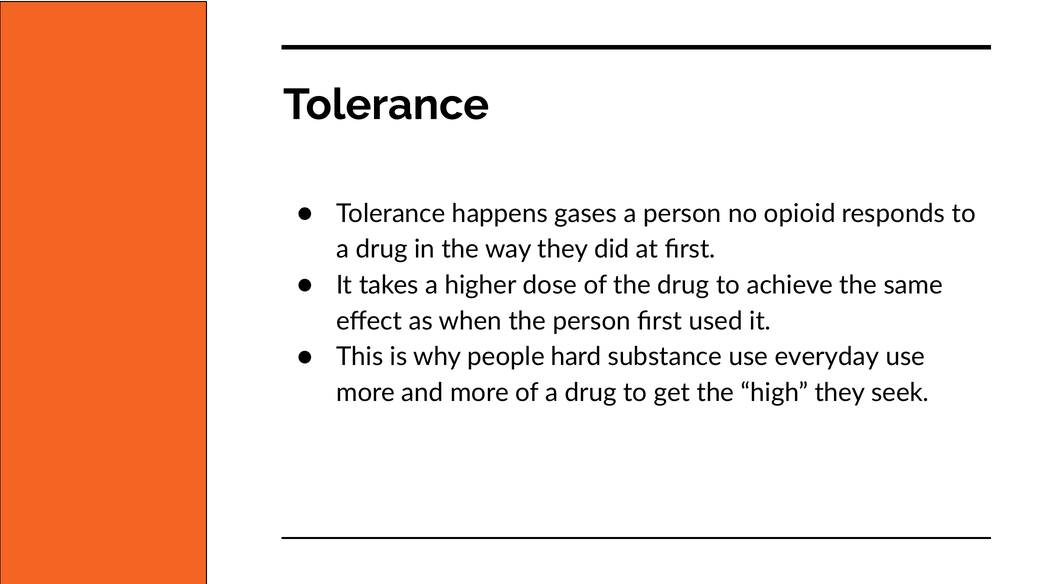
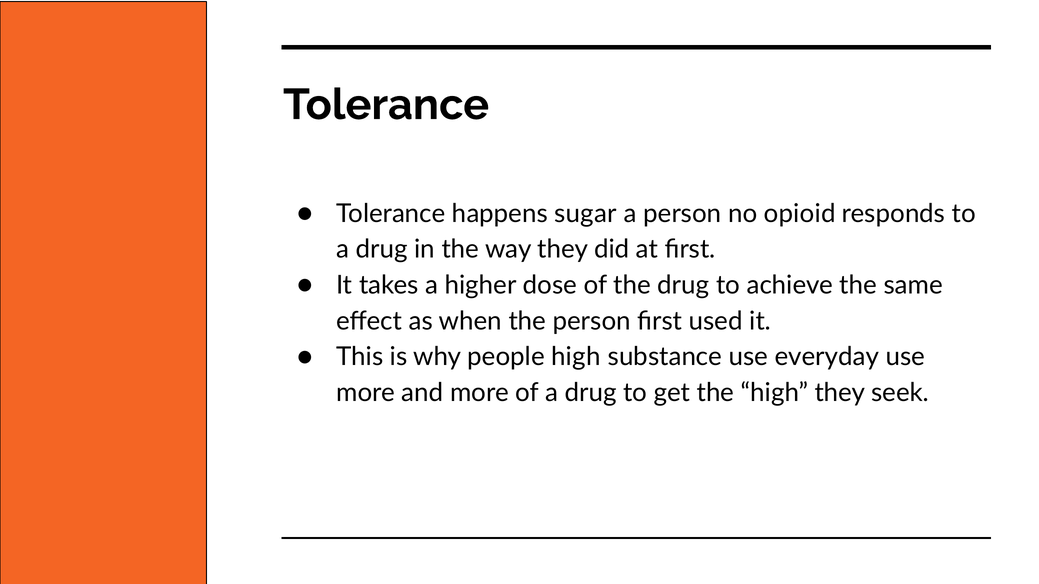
gases: gases -> sugar (585, 214)
people hard: hard -> high (576, 357)
